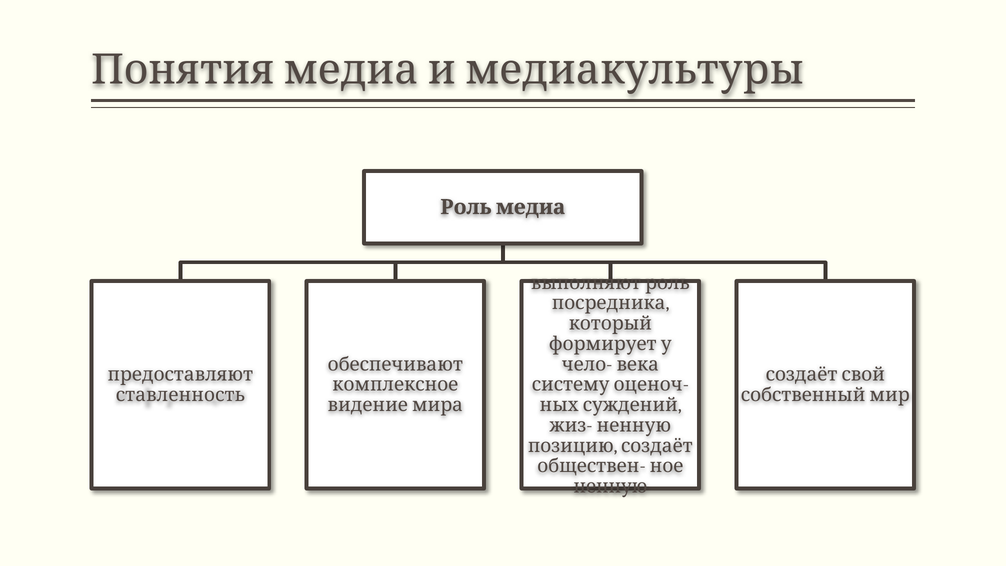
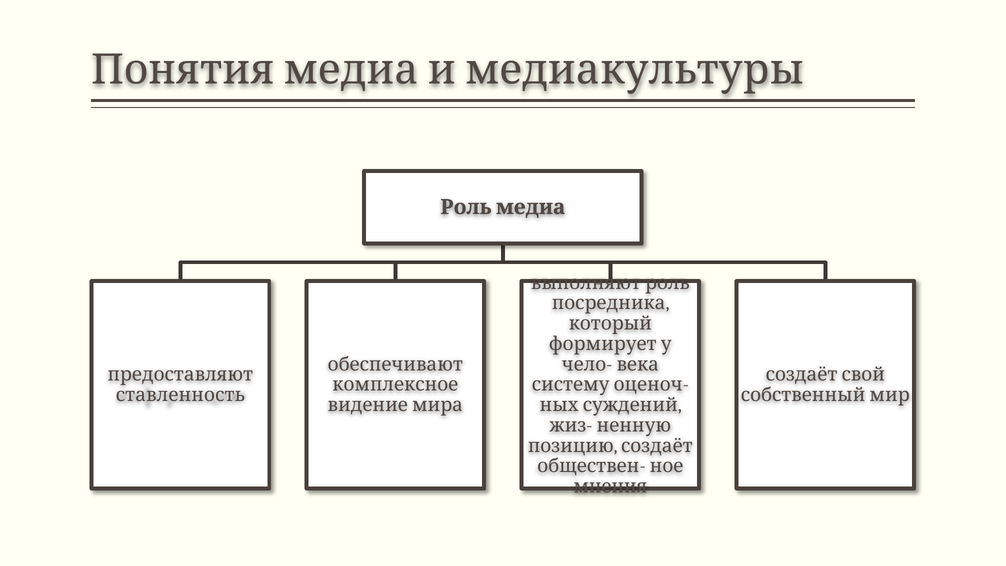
ненную: ненную -> мнения (610, 486)
